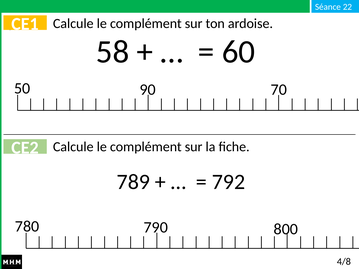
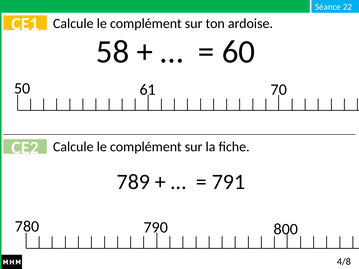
90: 90 -> 61 (148, 90)
792: 792 -> 791 (228, 182)
